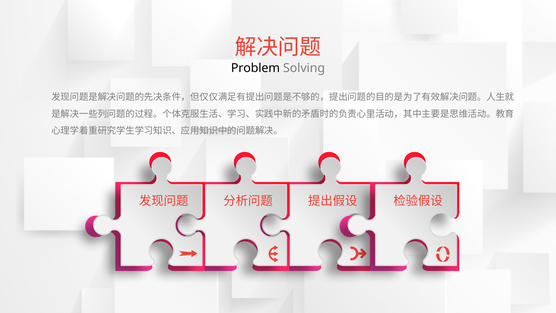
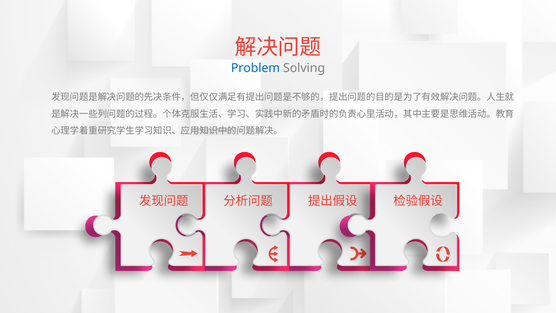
Problem colour: black -> blue (255, 68)
